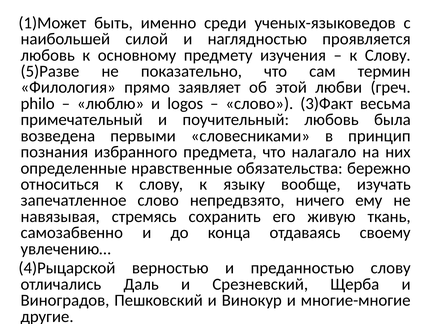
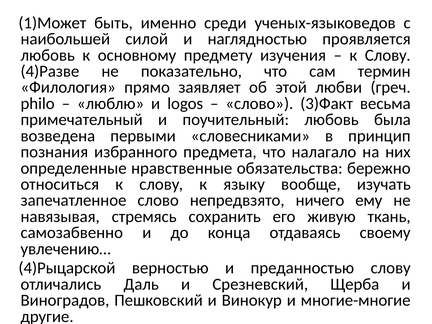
5)Разве: 5)Разве -> 4)Разве (50, 71)
